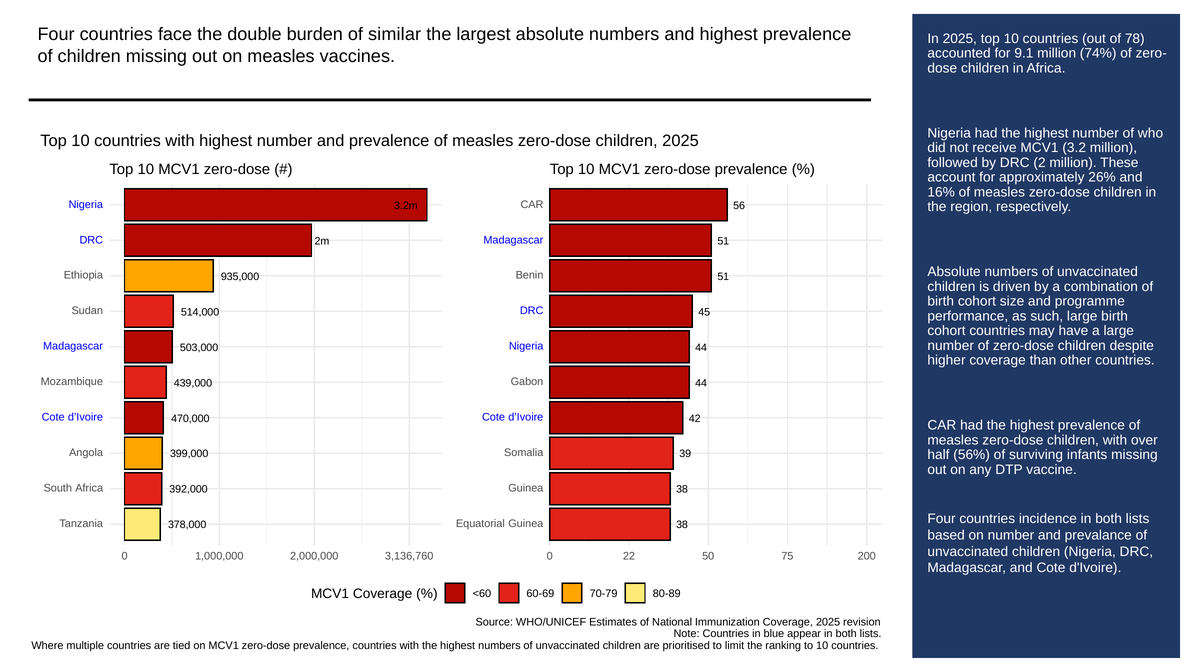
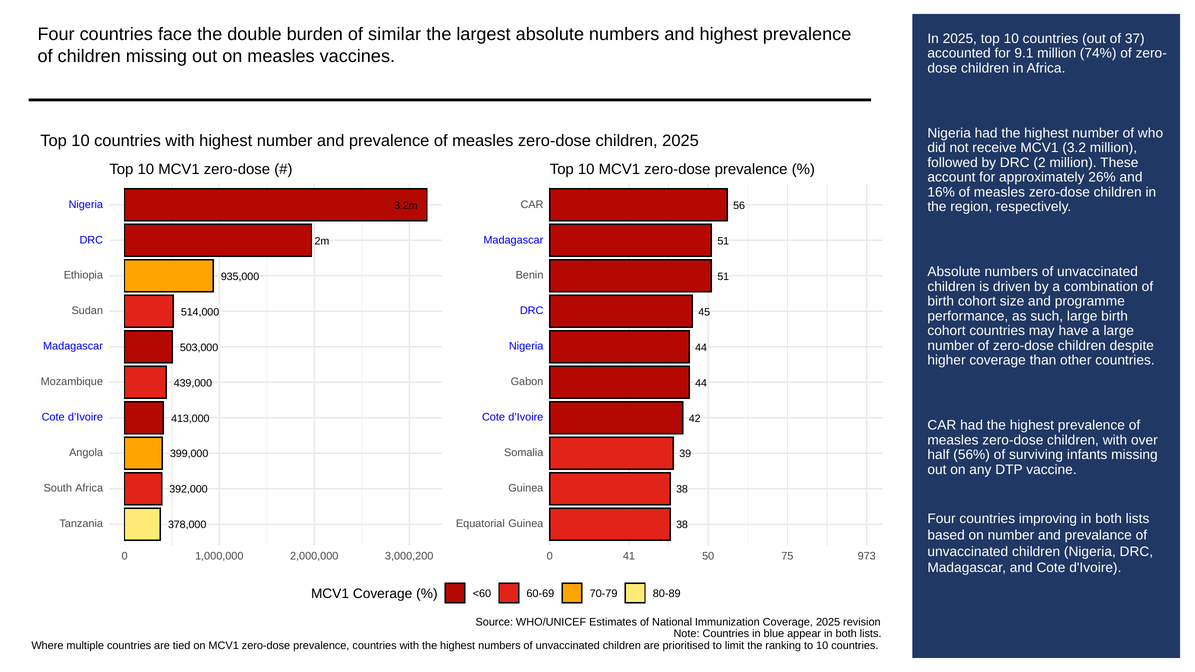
78: 78 -> 37 (1135, 39)
470,000: 470,000 -> 413,000 (190, 419)
incidence: incidence -> improving (1048, 519)
3,136,760: 3,136,760 -> 3,000,200 (409, 556)
22: 22 -> 41 (629, 556)
200: 200 -> 973 (867, 556)
